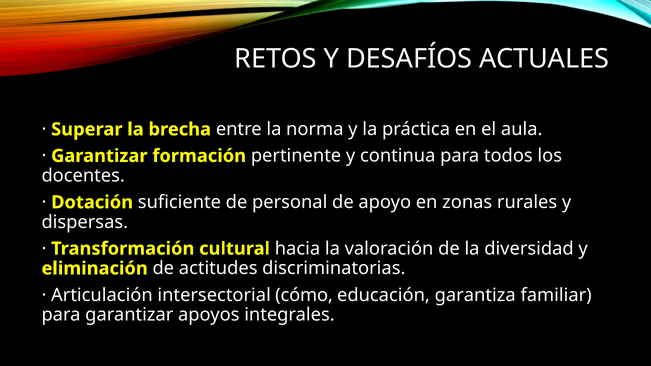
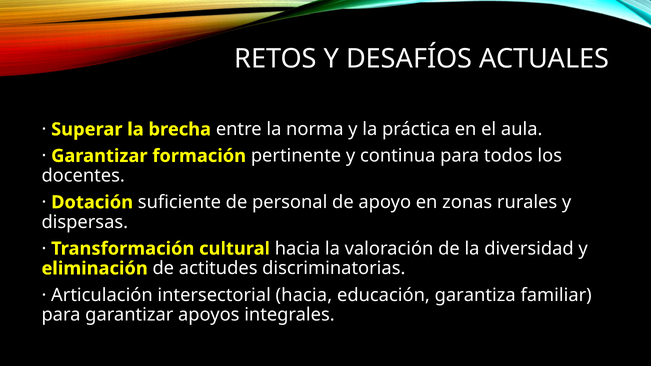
intersectorial cómo: cómo -> hacia (304, 295)
